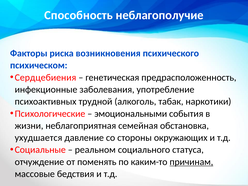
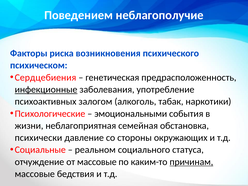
Способность: Способность -> Поведением (79, 15)
инфекционные underline: none -> present (46, 90)
трудной: трудной -> залогом (95, 102)
ухудшается: ухудшается -> психически (38, 138)
от поменять: поменять -> массовые (97, 162)
